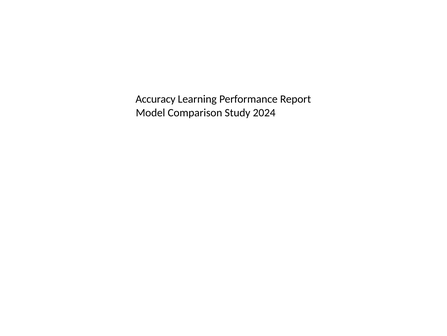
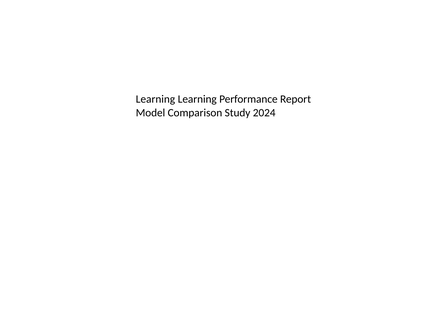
Accuracy: Accuracy -> Learning (155, 99)
